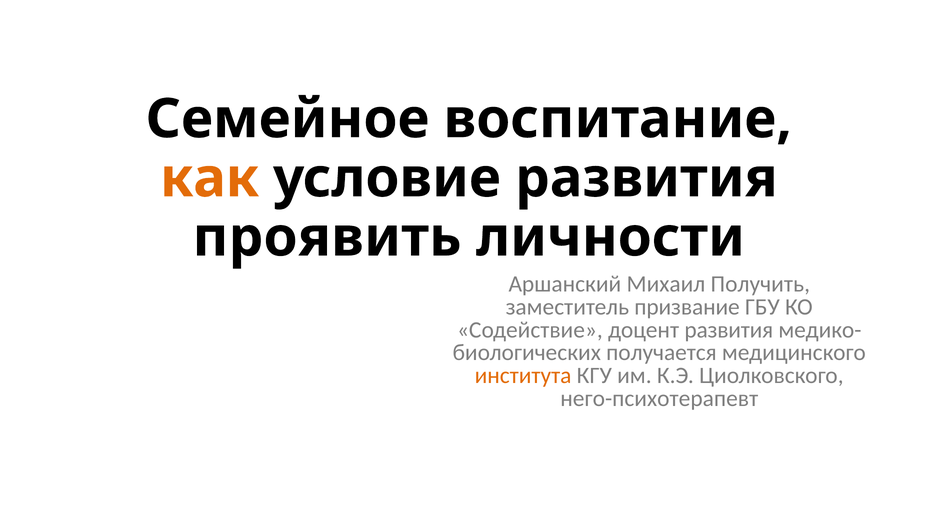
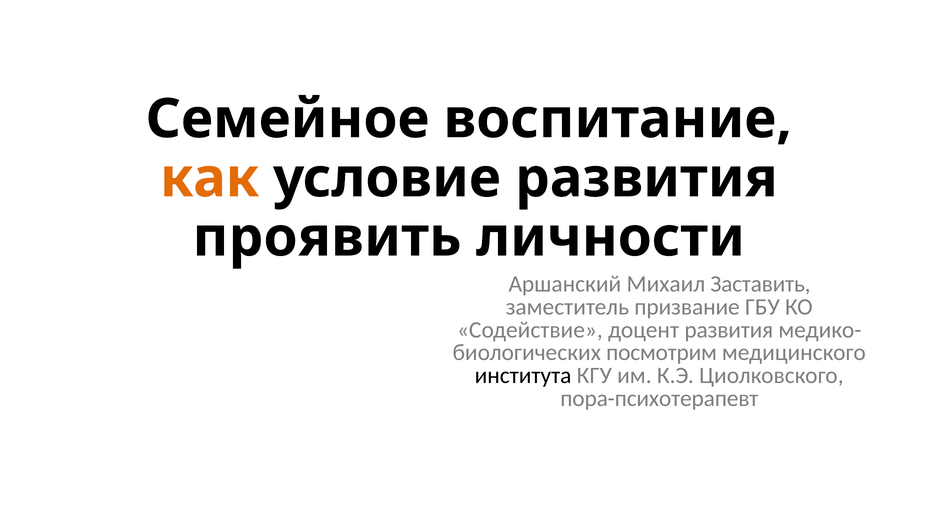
Получить: Получить -> Заставить (760, 284)
получается: получается -> посмотрим (662, 352)
института colour: orange -> black (523, 375)
него-психотерапевт: него-психотерапевт -> пора-психотерапевт (659, 398)
